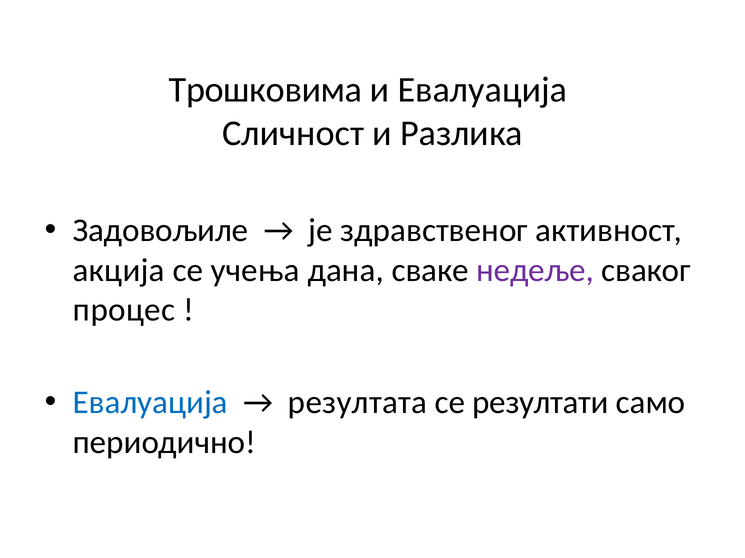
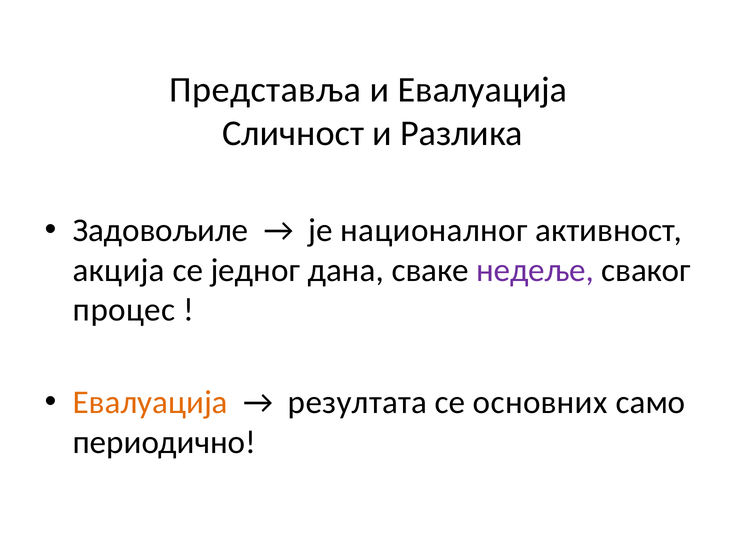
Трошковима: Трошковима -> Представља (265, 90)
здравственог: здравственог -> националног (434, 231)
учења: учења -> једног (255, 271)
Евалуација colour: blue -> orange (150, 403)
резултати: резултати -> основних (540, 403)
